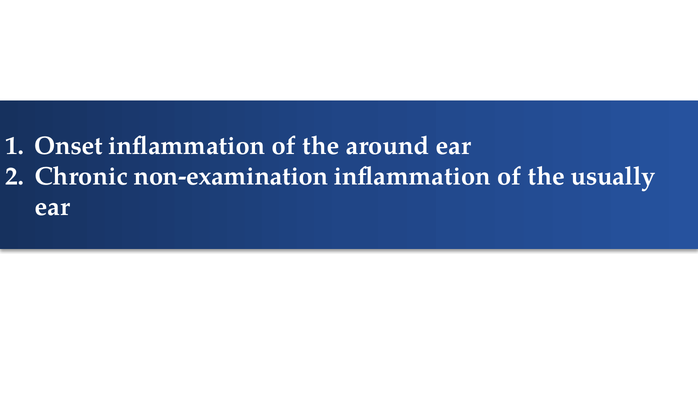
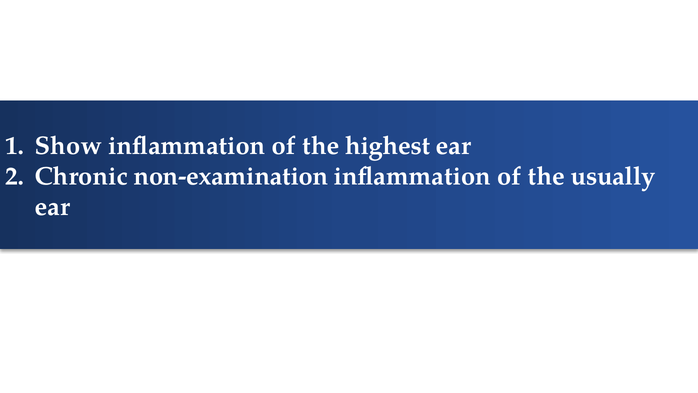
Onset: Onset -> Show (68, 146)
around: around -> highest (388, 146)
